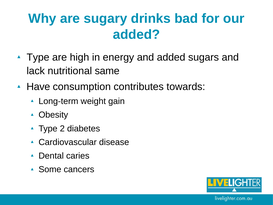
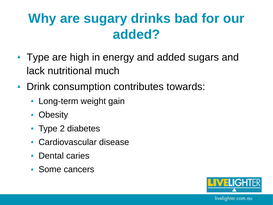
same: same -> much (107, 71)
Have: Have -> Drink (38, 87)
